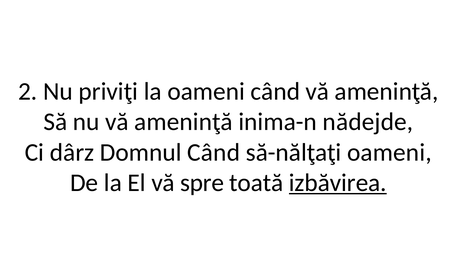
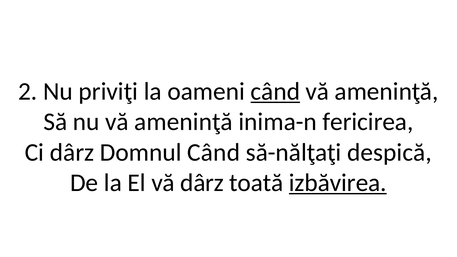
când underline: none -> present (275, 91)
nădejde: nădejde -> fericirea (368, 122)
să-nălţaţi oameni: oameni -> despică (389, 152)
vă spre: spre -> dârz (202, 183)
